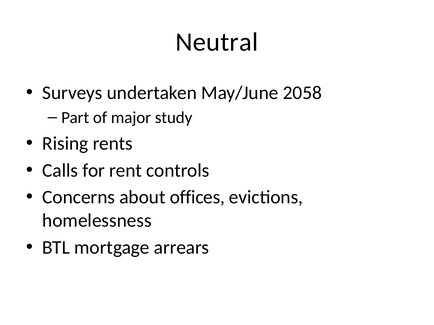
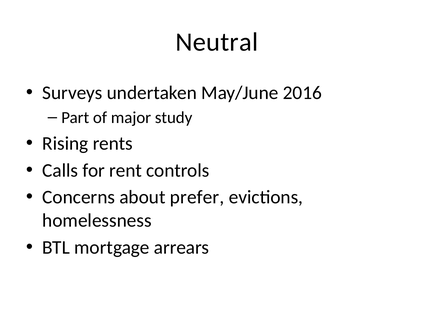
2058: 2058 -> 2016 (302, 93)
offices: offices -> prefer (197, 198)
